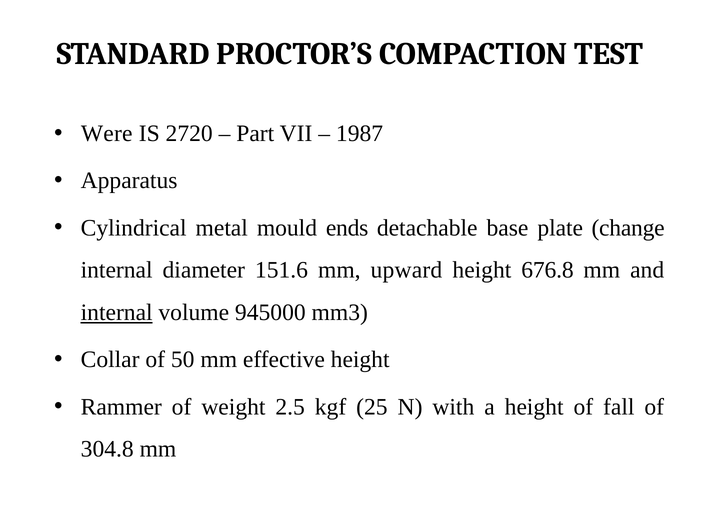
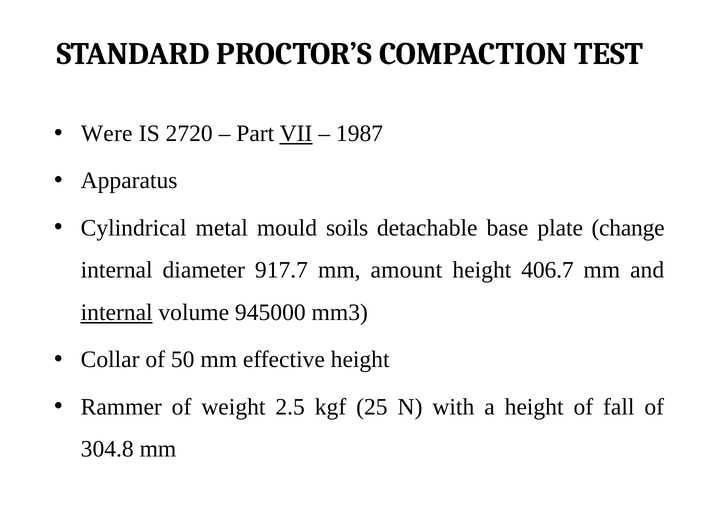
VII underline: none -> present (296, 134)
ends: ends -> soils (347, 228)
151.6: 151.6 -> 917.7 (281, 270)
upward: upward -> amount (406, 270)
676.8: 676.8 -> 406.7 (548, 270)
